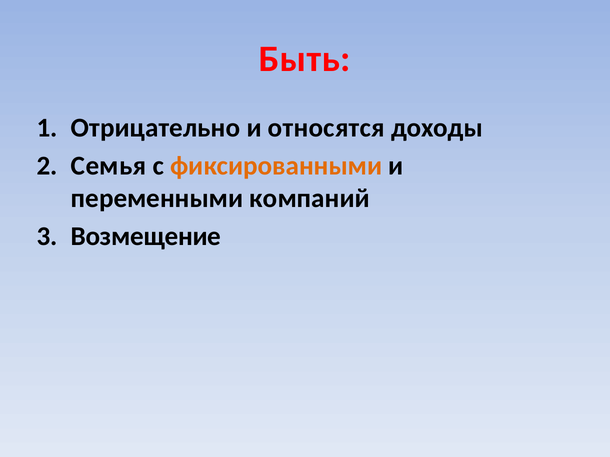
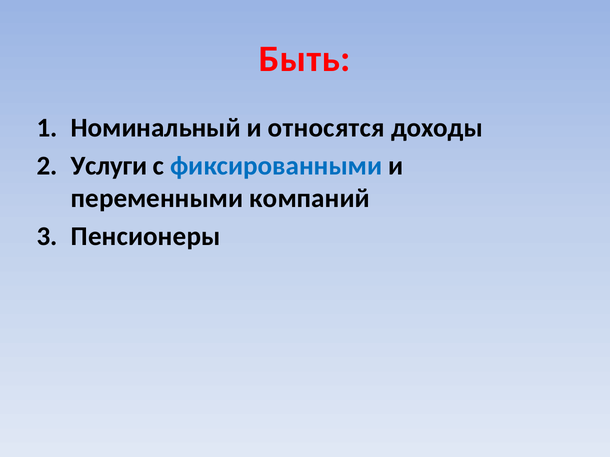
Отрицательно: Отрицательно -> Номинальный (156, 128)
Семья: Семья -> Услуги (109, 166)
фиксированными colour: orange -> blue (276, 166)
Возмещение: Возмещение -> Пенсионеры (146, 236)
